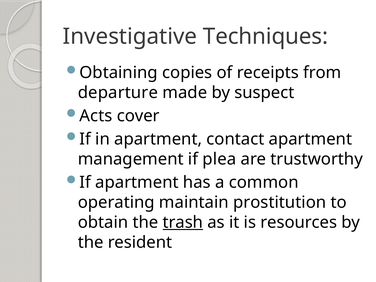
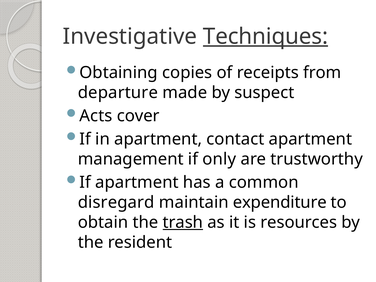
Techniques underline: none -> present (266, 36)
plea: plea -> only (219, 159)
operating: operating -> disregard (116, 202)
prostitution: prostitution -> expenditure (280, 202)
